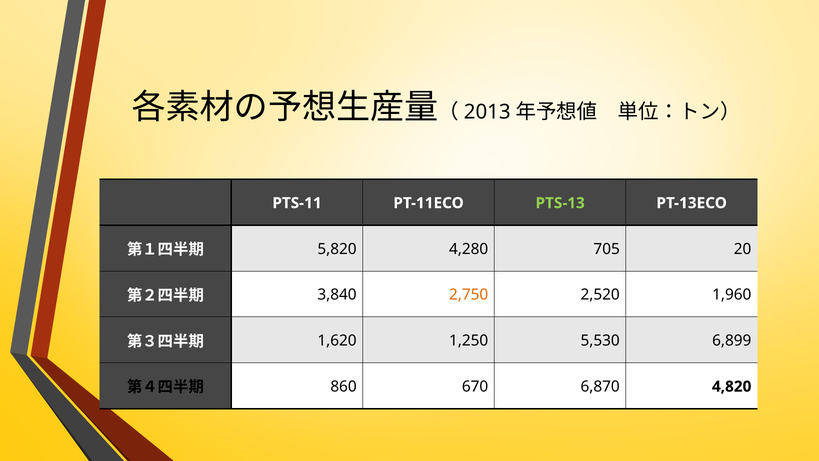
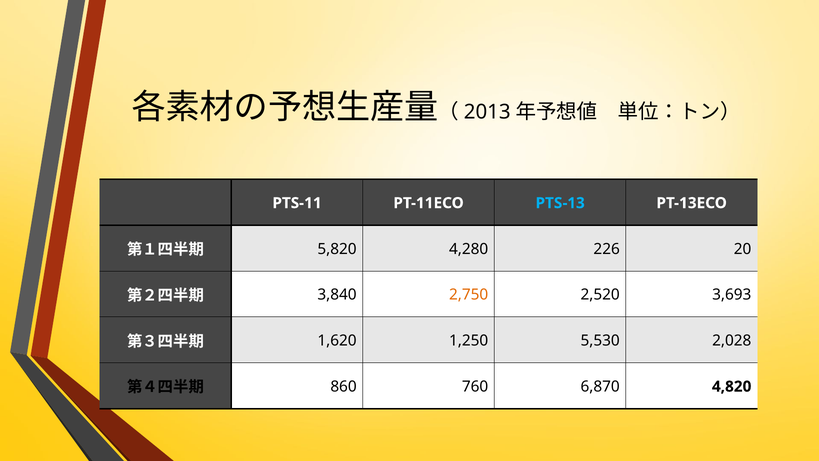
PTS-13 colour: light green -> light blue (560, 203)
705: 705 -> 226 (607, 249)
1,960: 1,960 -> 3,693 (732, 295)
6,899: 6,899 -> 2,028 (732, 340)
670: 670 -> 760 (475, 386)
